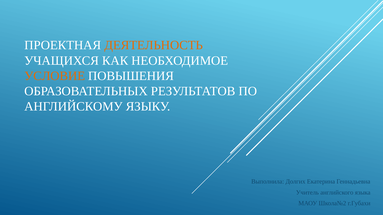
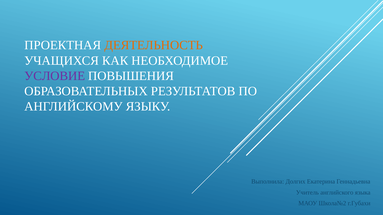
УСЛОВИЕ colour: orange -> purple (55, 76)
